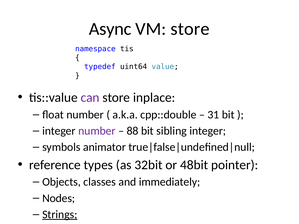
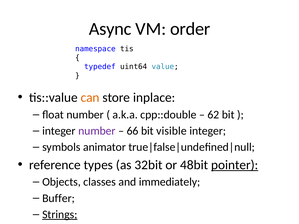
VM store: store -> order (190, 29)
can colour: purple -> orange (90, 98)
31: 31 -> 62 (213, 115)
88: 88 -> 66 (132, 131)
sibling: sibling -> visible (172, 131)
pointer underline: none -> present (235, 165)
Nodes: Nodes -> Buffer (59, 198)
